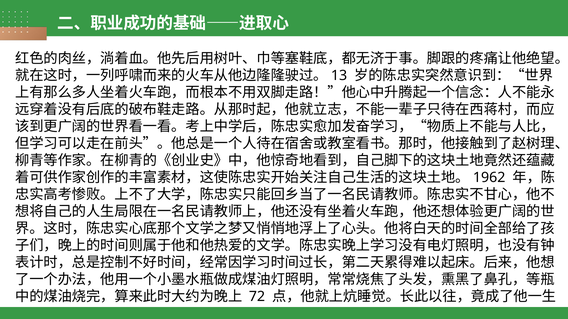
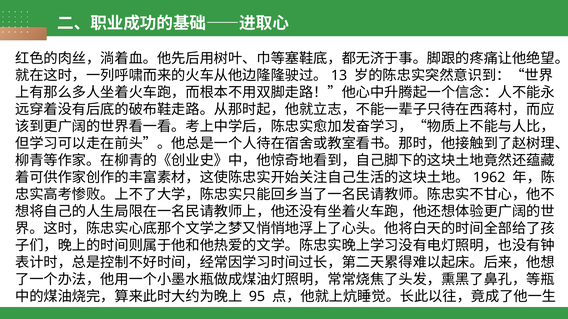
72: 72 -> 95 (257, 297)
